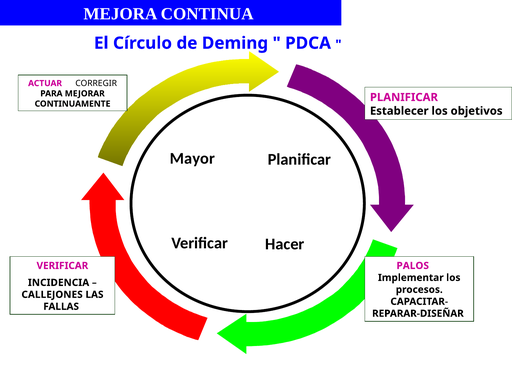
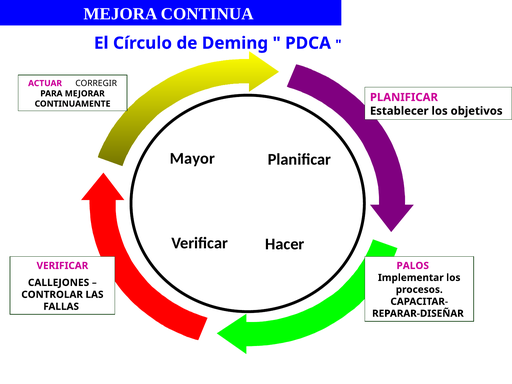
INCIDENCIA: INCIDENCIA -> CALLEJONES (59, 283)
CALLEJONES: CALLEJONES -> CONTROLAR (52, 295)
